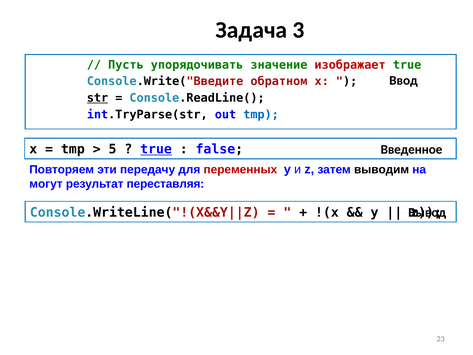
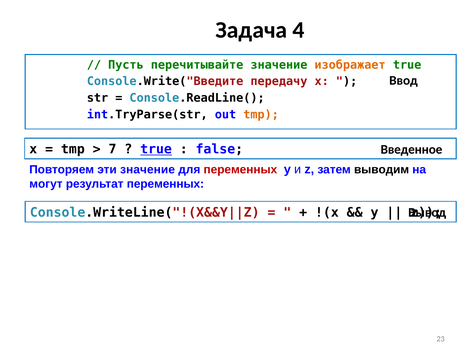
3: 3 -> 4 (299, 30)
упорядочивать: упорядочивать -> перечитывайте (197, 65)
изображает colour: red -> orange (350, 65)
обратном: обратном -> передачу (279, 81)
str underline: present -> none (98, 98)
tmp colour: blue -> orange (261, 114)
5: 5 -> 7 (113, 149)
эти передачу: передачу -> значение (148, 170)
результат переставляя: переставляя -> переменных (165, 184)
